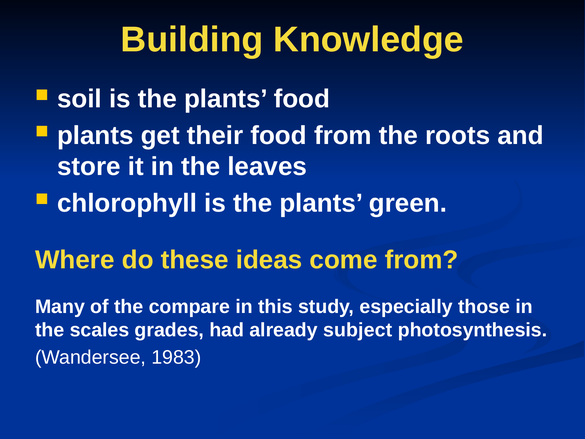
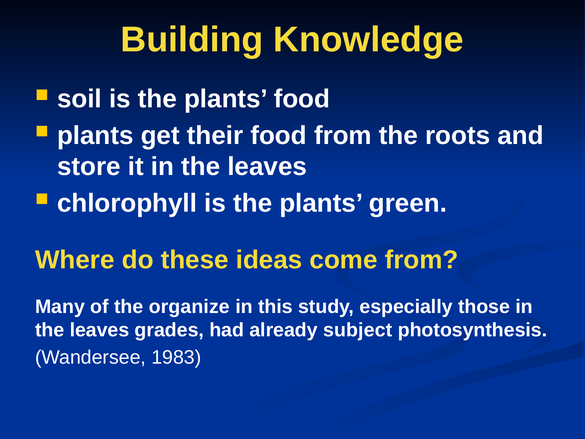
compare: compare -> organize (189, 307)
scales: scales -> leaves (99, 330)
